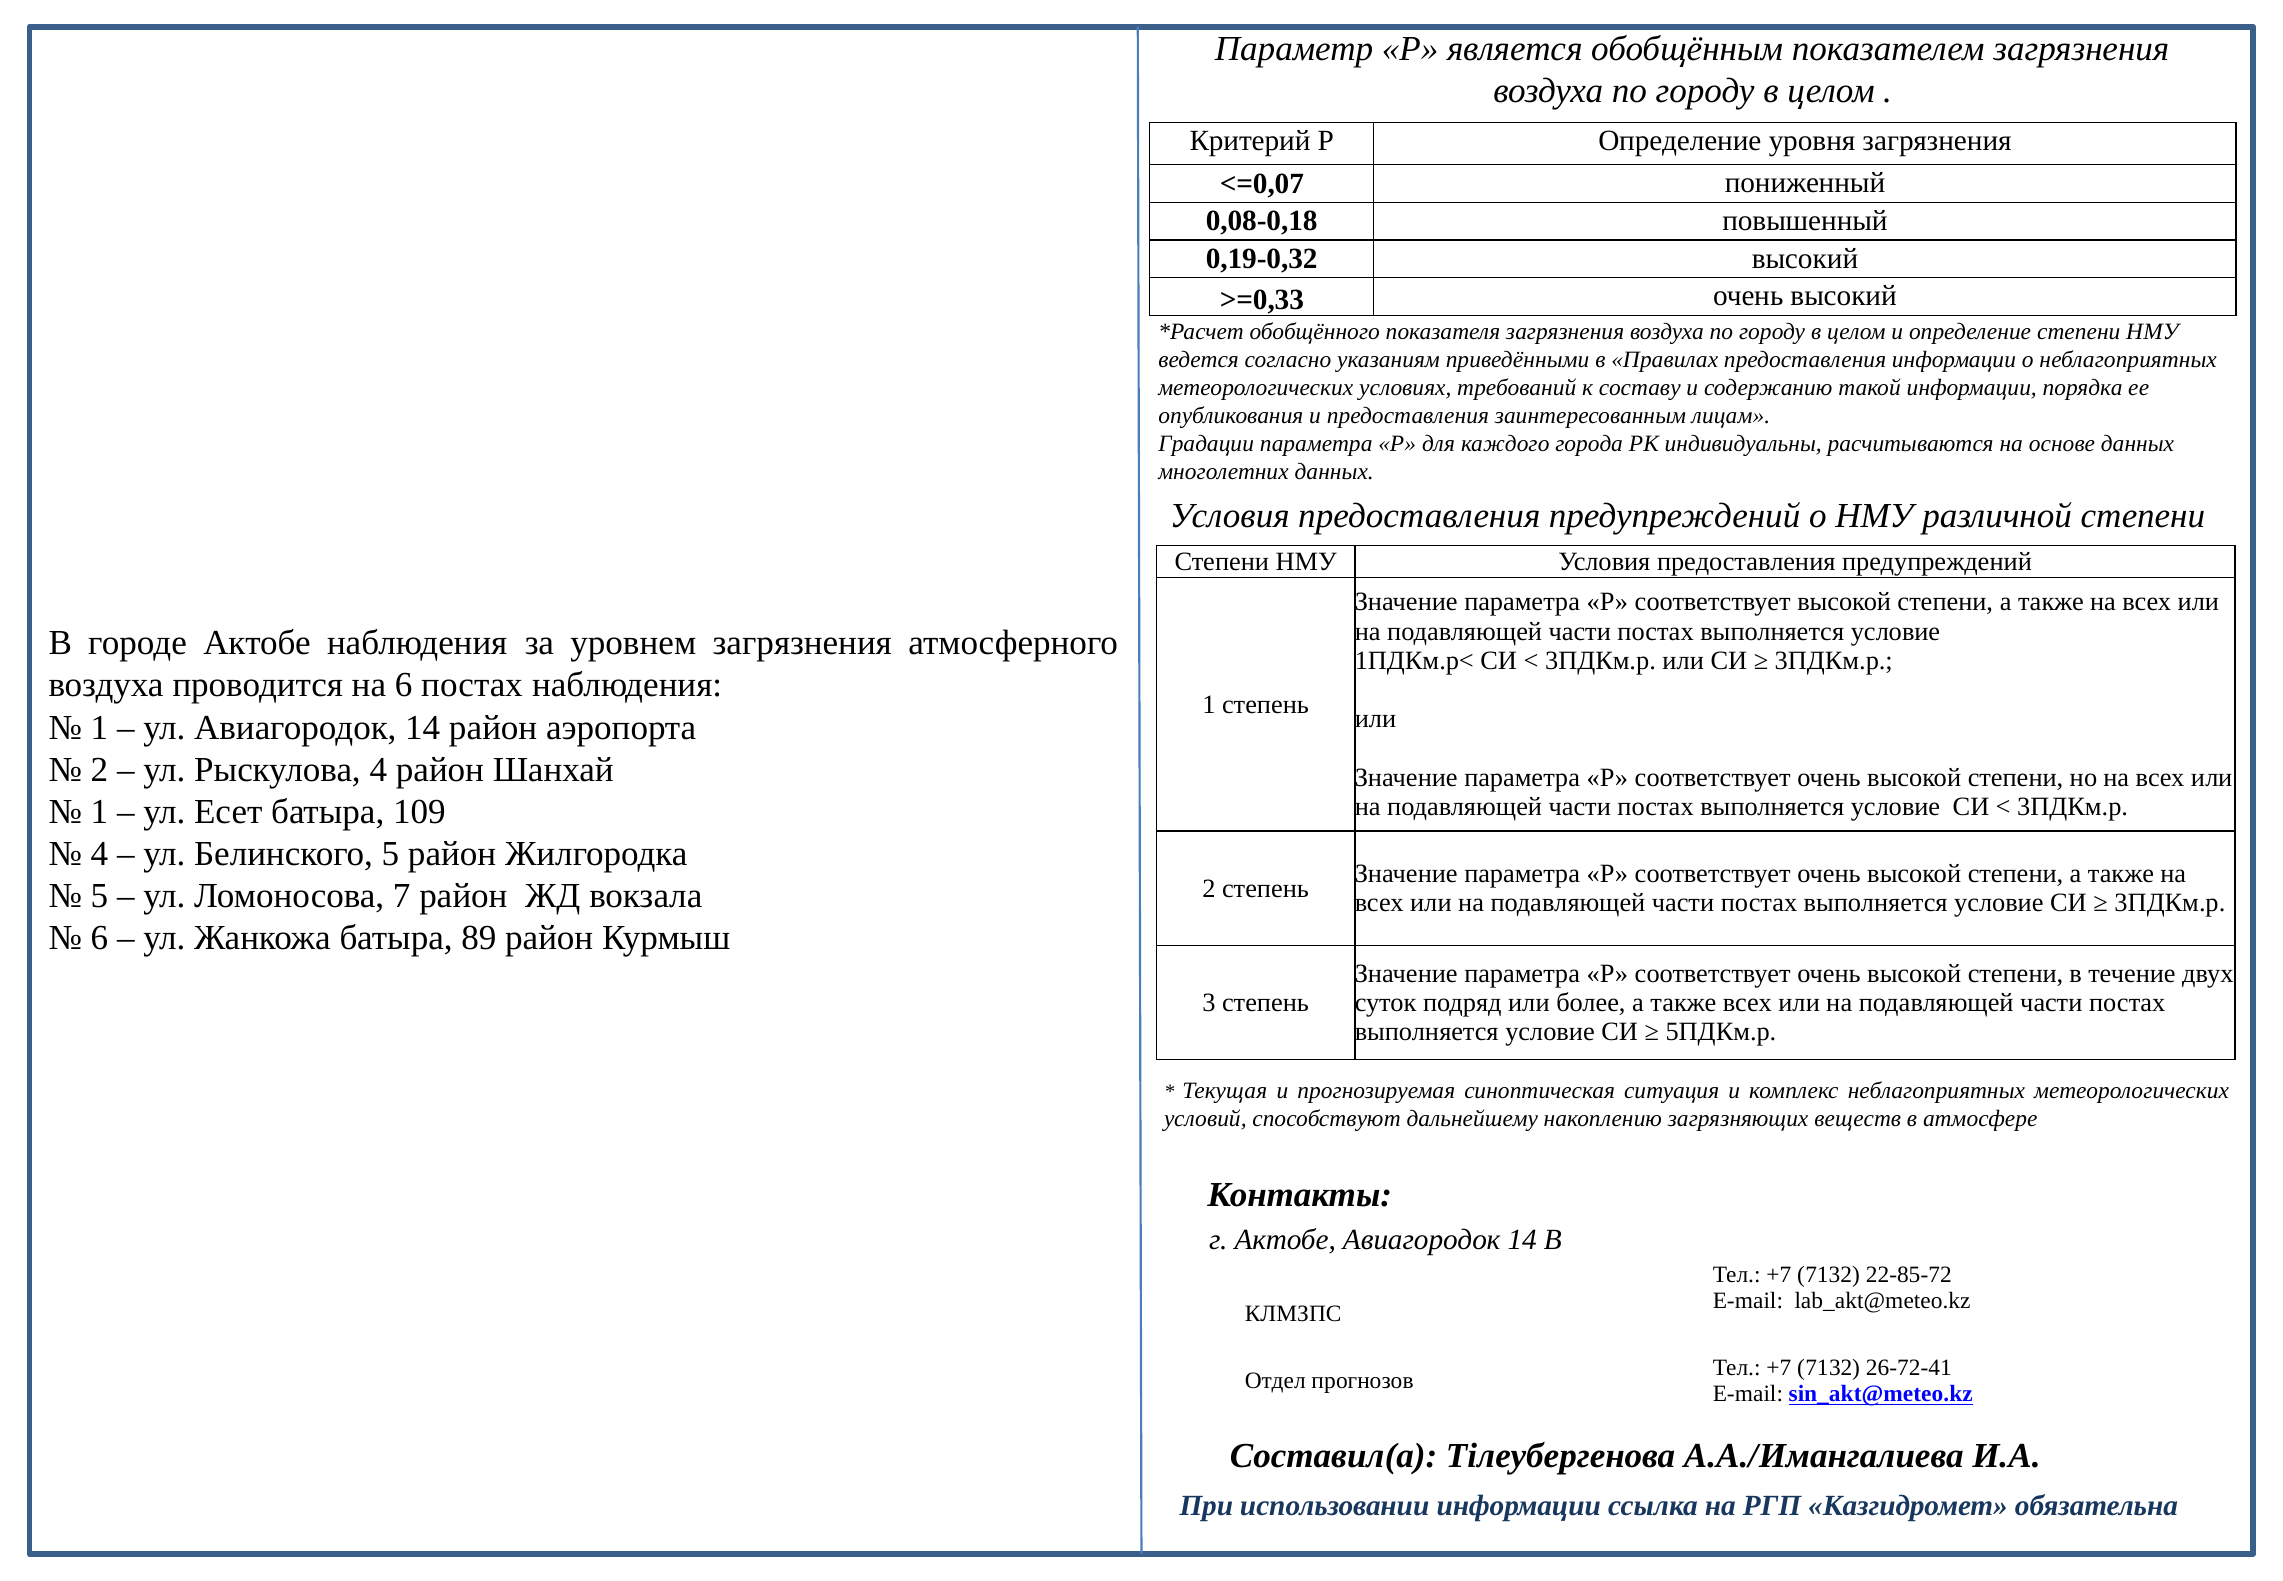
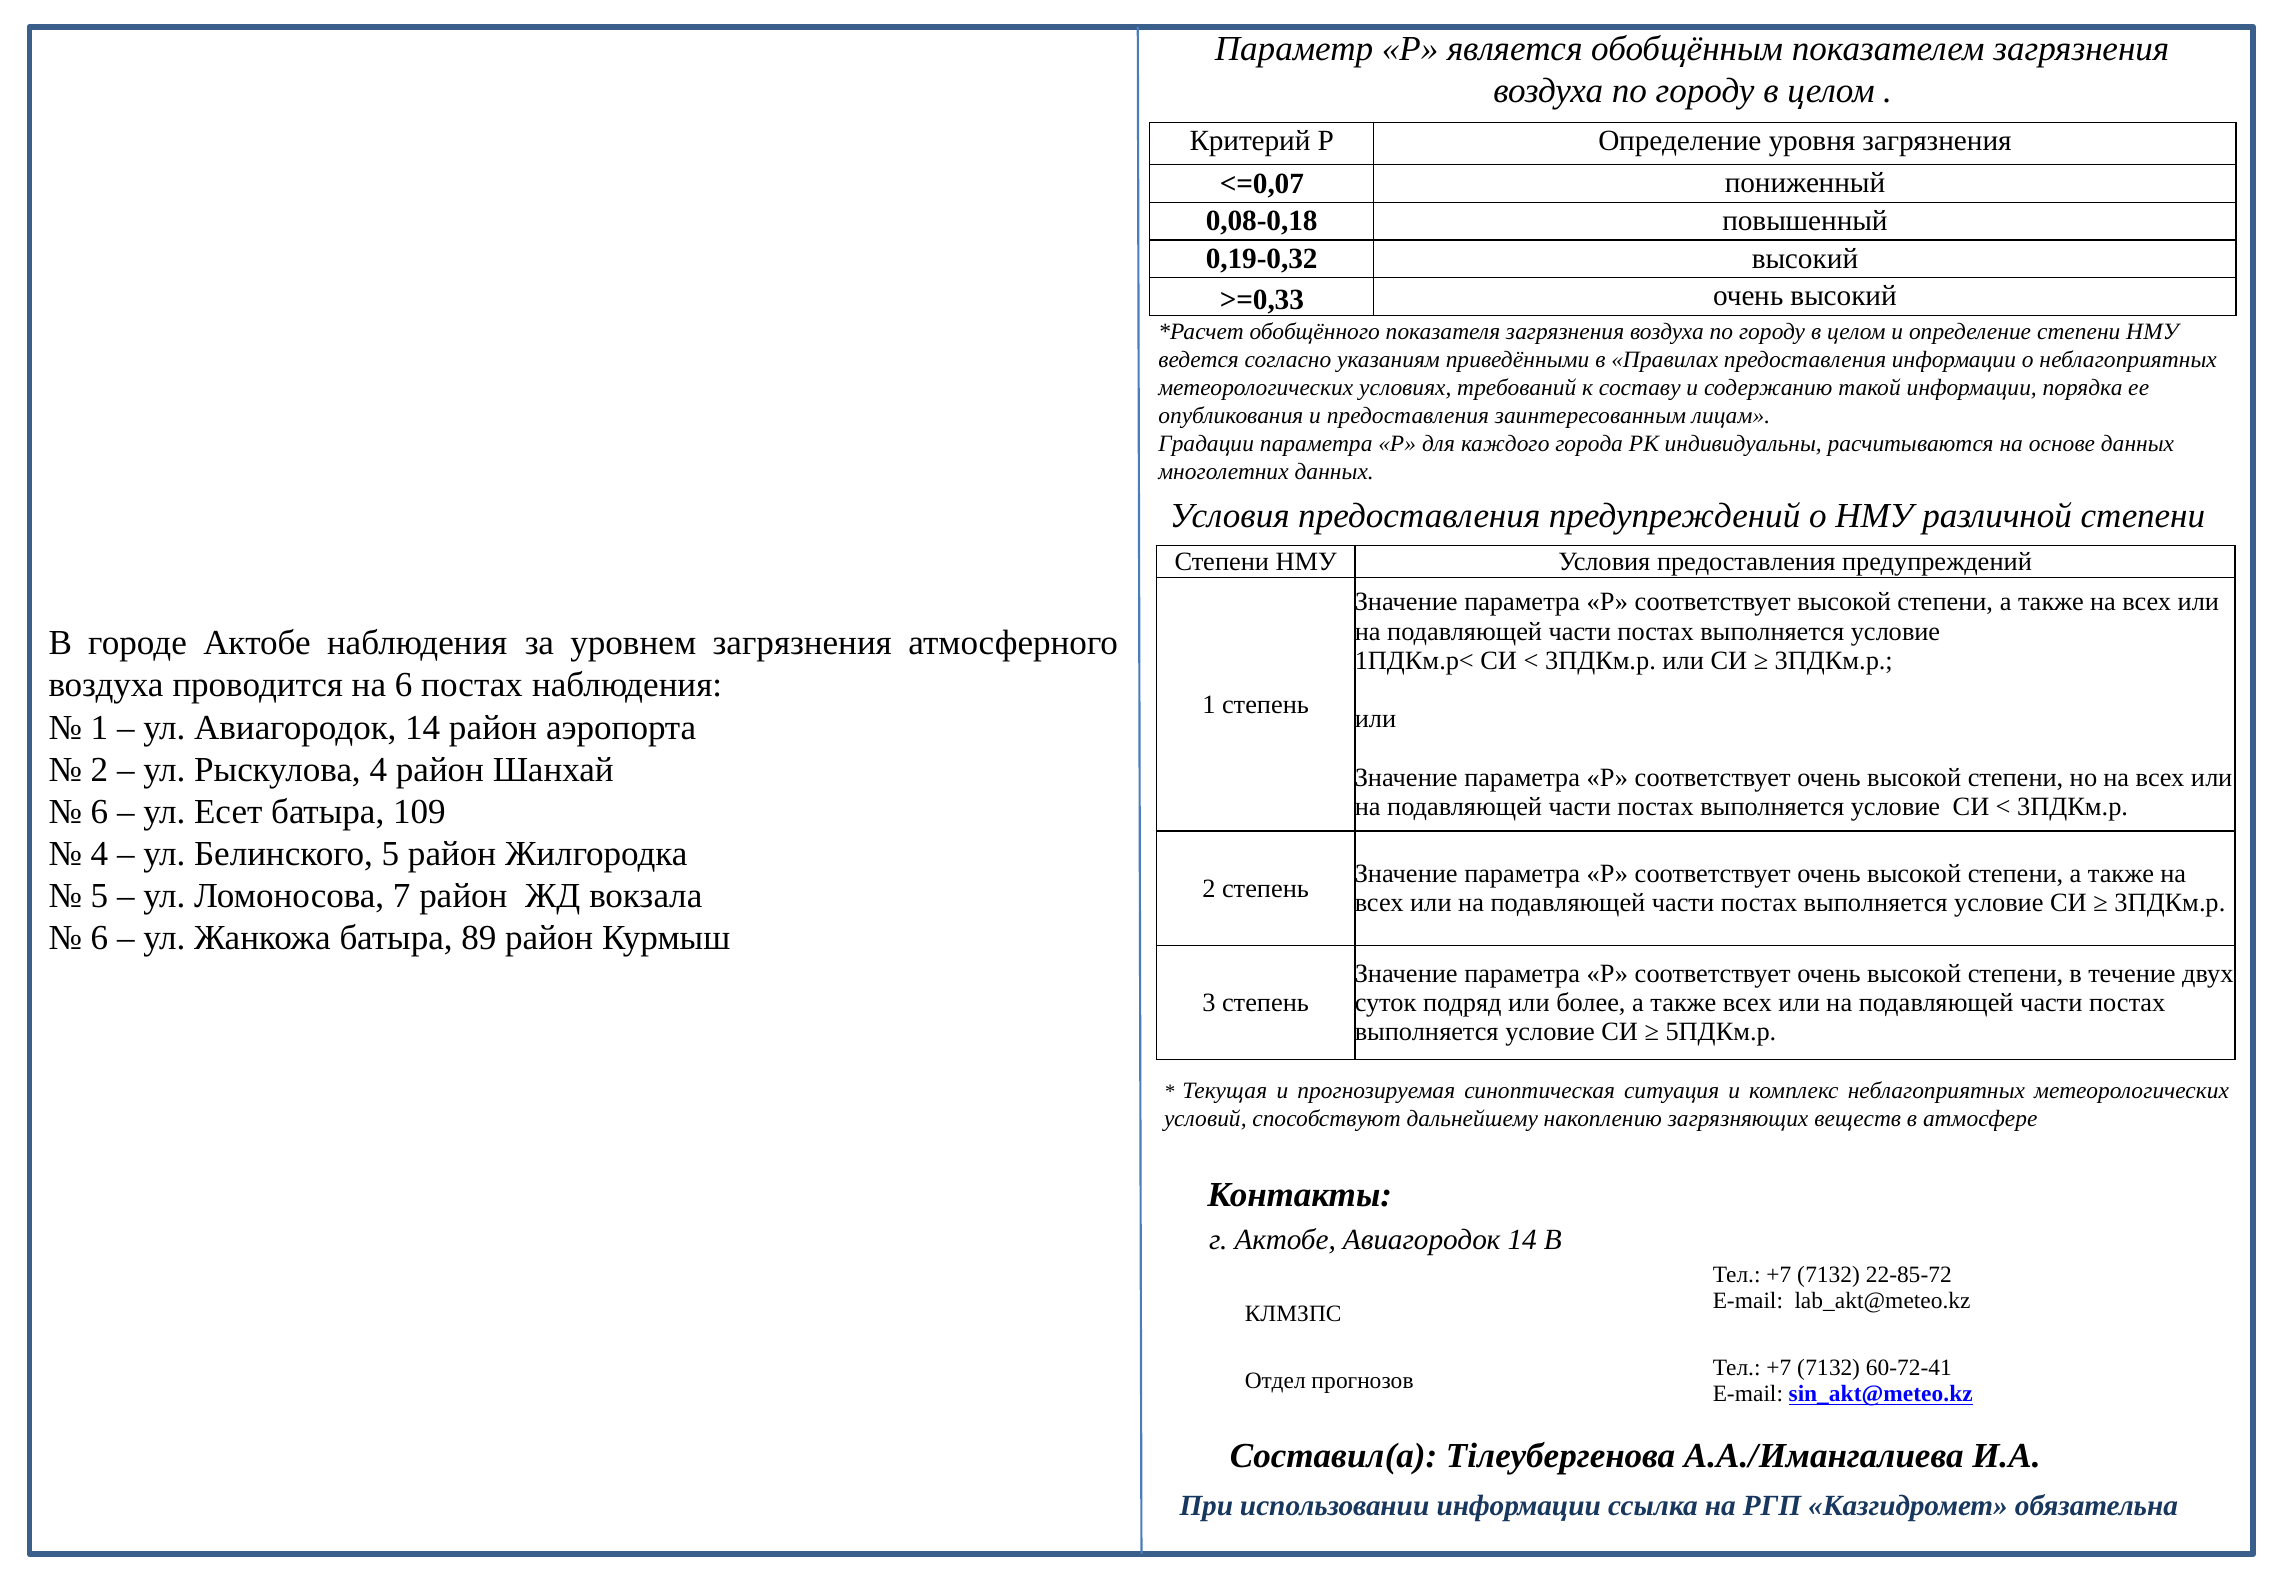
1: 1 -> 6 (99, 812)
26-72-41: 26-72-41 -> 60-72-41 (1909, 1368)
